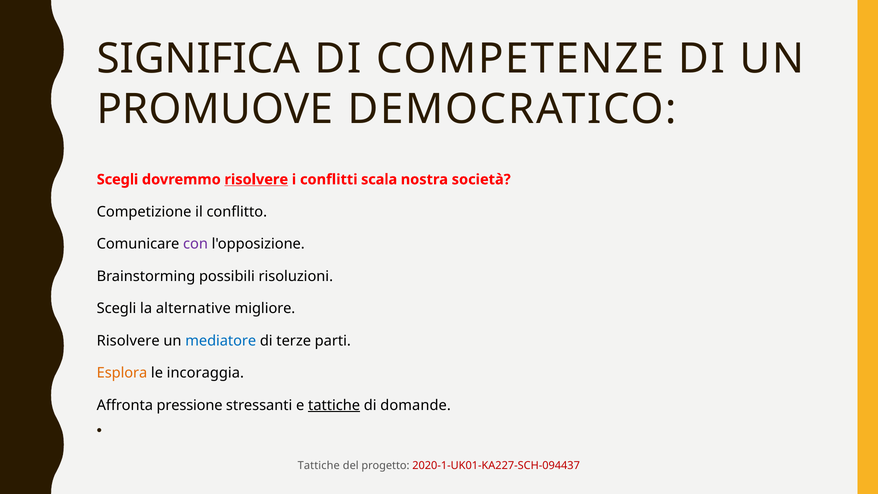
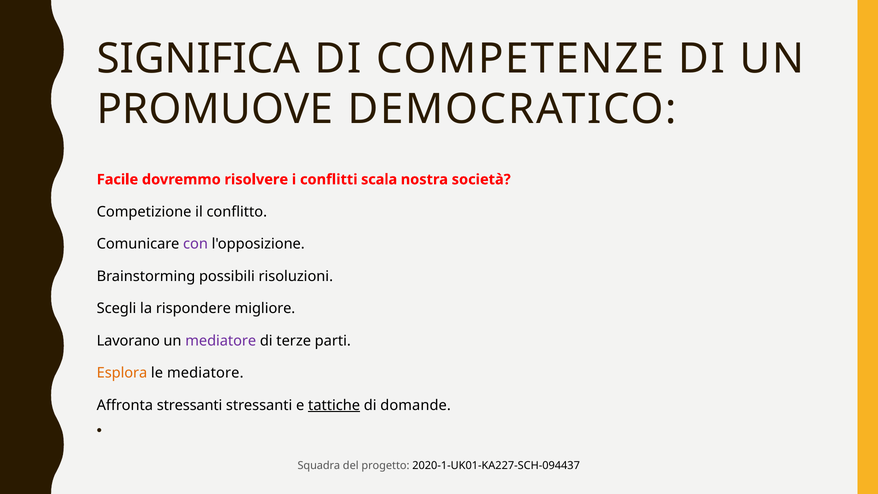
Scegli: Scegli -> Facile (117, 179)
risolvere underline: present -> none (256, 179)
alternative: alternative -> rispondere (193, 308)
Risolvere: Risolvere -> Lavorano (128, 341)
mediatore colour: blue -> purple (221, 341)
le incoraggia: incoraggia -> mediatore (205, 373)
Affronta pressione: pressione -> stressanti (190, 405)
Tattiche: Tattiche -> Squadra (319, 466)
2020-1-UK01-KA227-SCH-094437 colour: red -> black (496, 466)
